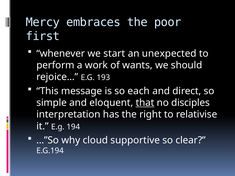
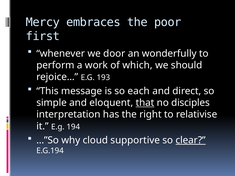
start: start -> door (114, 54)
unexpected: unexpected -> wonderfully (169, 54)
wants: wants -> which (137, 65)
clear underline: none -> present (191, 140)
